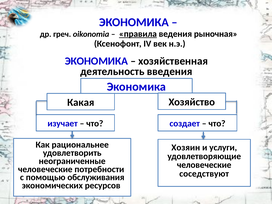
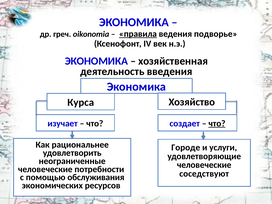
рыночная: рыночная -> подворье (216, 34)
Какая: Какая -> Курса (81, 102)
что underline: none -> present (217, 123)
Хозяин: Хозяин -> Городе (186, 148)
